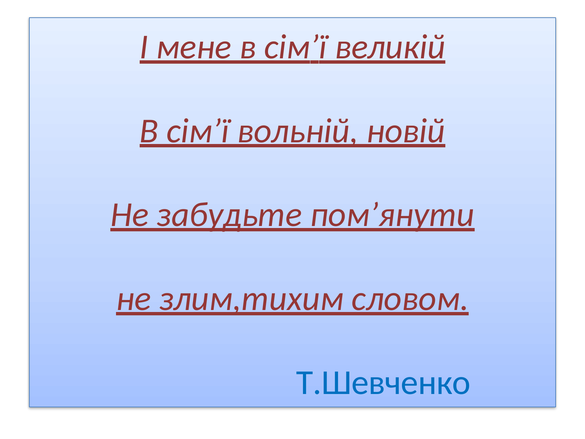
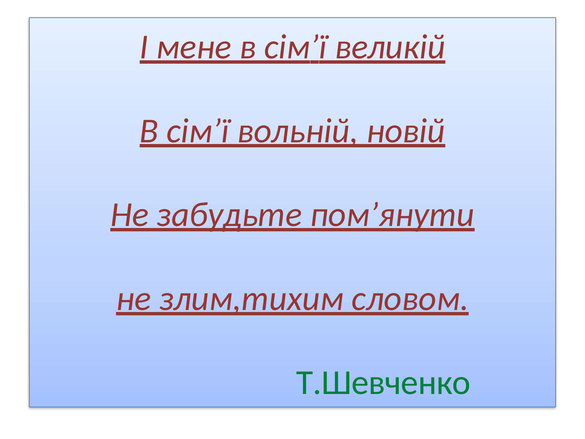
Т.Шевченко colour: blue -> green (383, 382)
